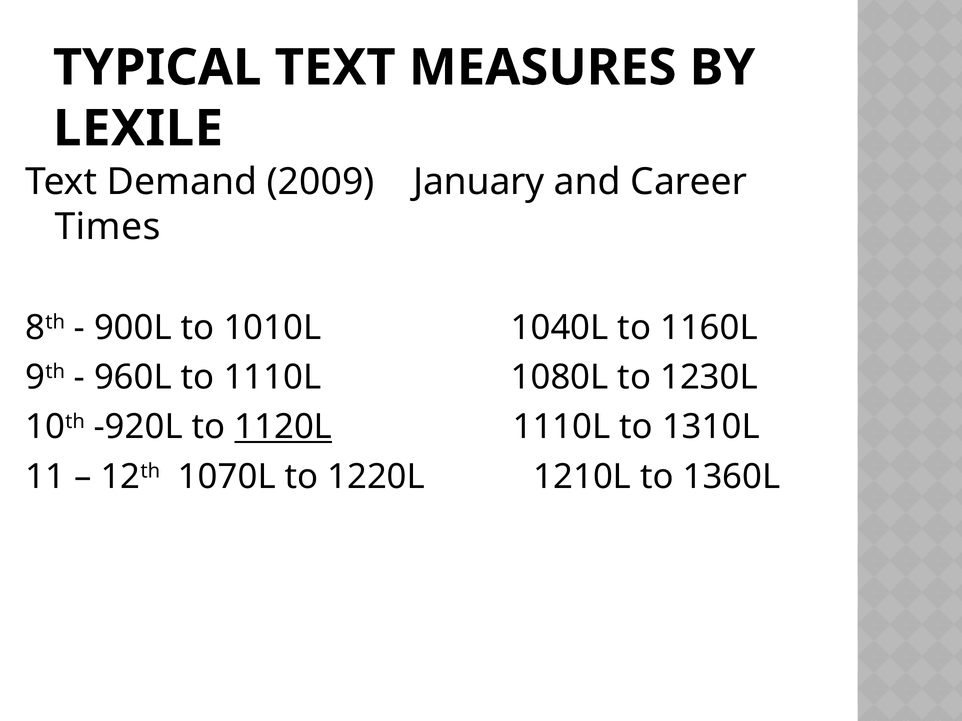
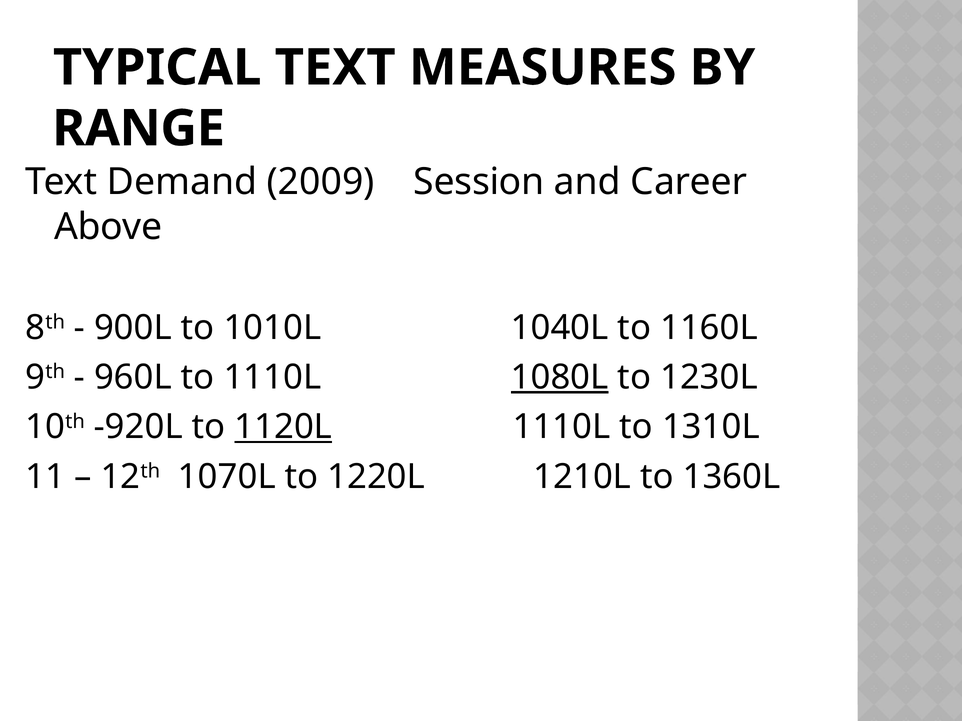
LEXILE: LEXILE -> RANGE (139, 129)
January: January -> Session (479, 182)
Times: Times -> Above (108, 227)
1080L underline: none -> present (560, 378)
